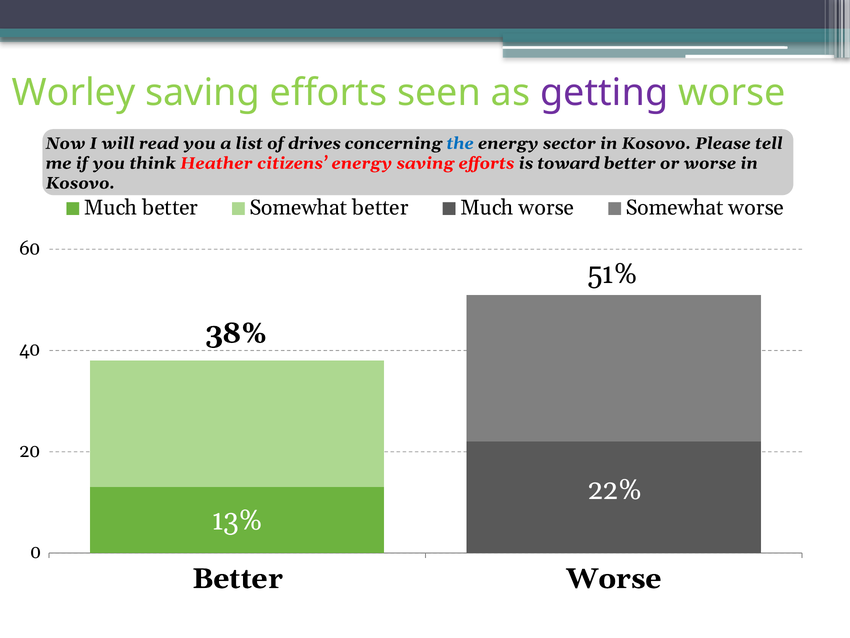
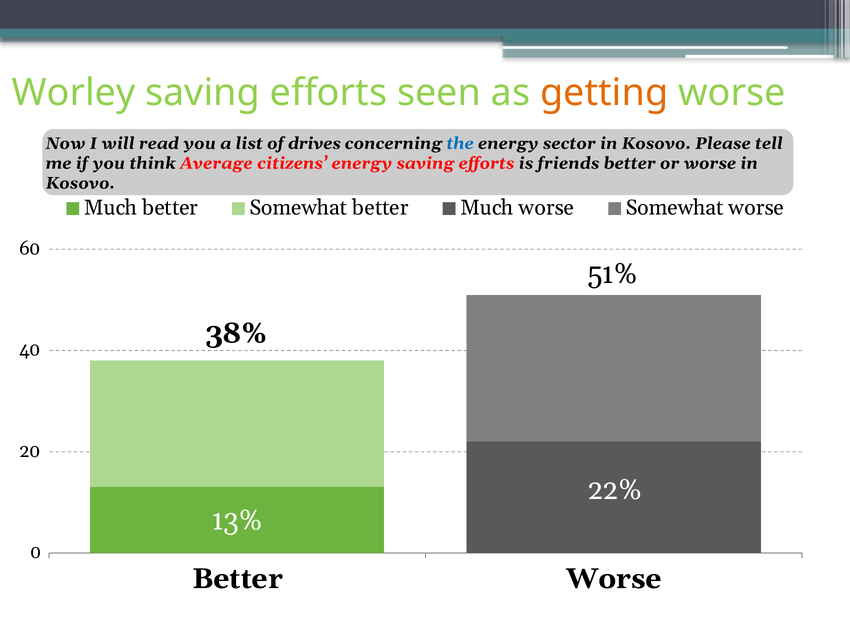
getting colour: purple -> orange (604, 93)
Heather: Heather -> Average (216, 163)
toward: toward -> friends (568, 163)
